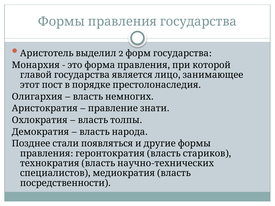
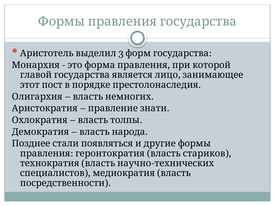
2: 2 -> 3 (121, 53)
